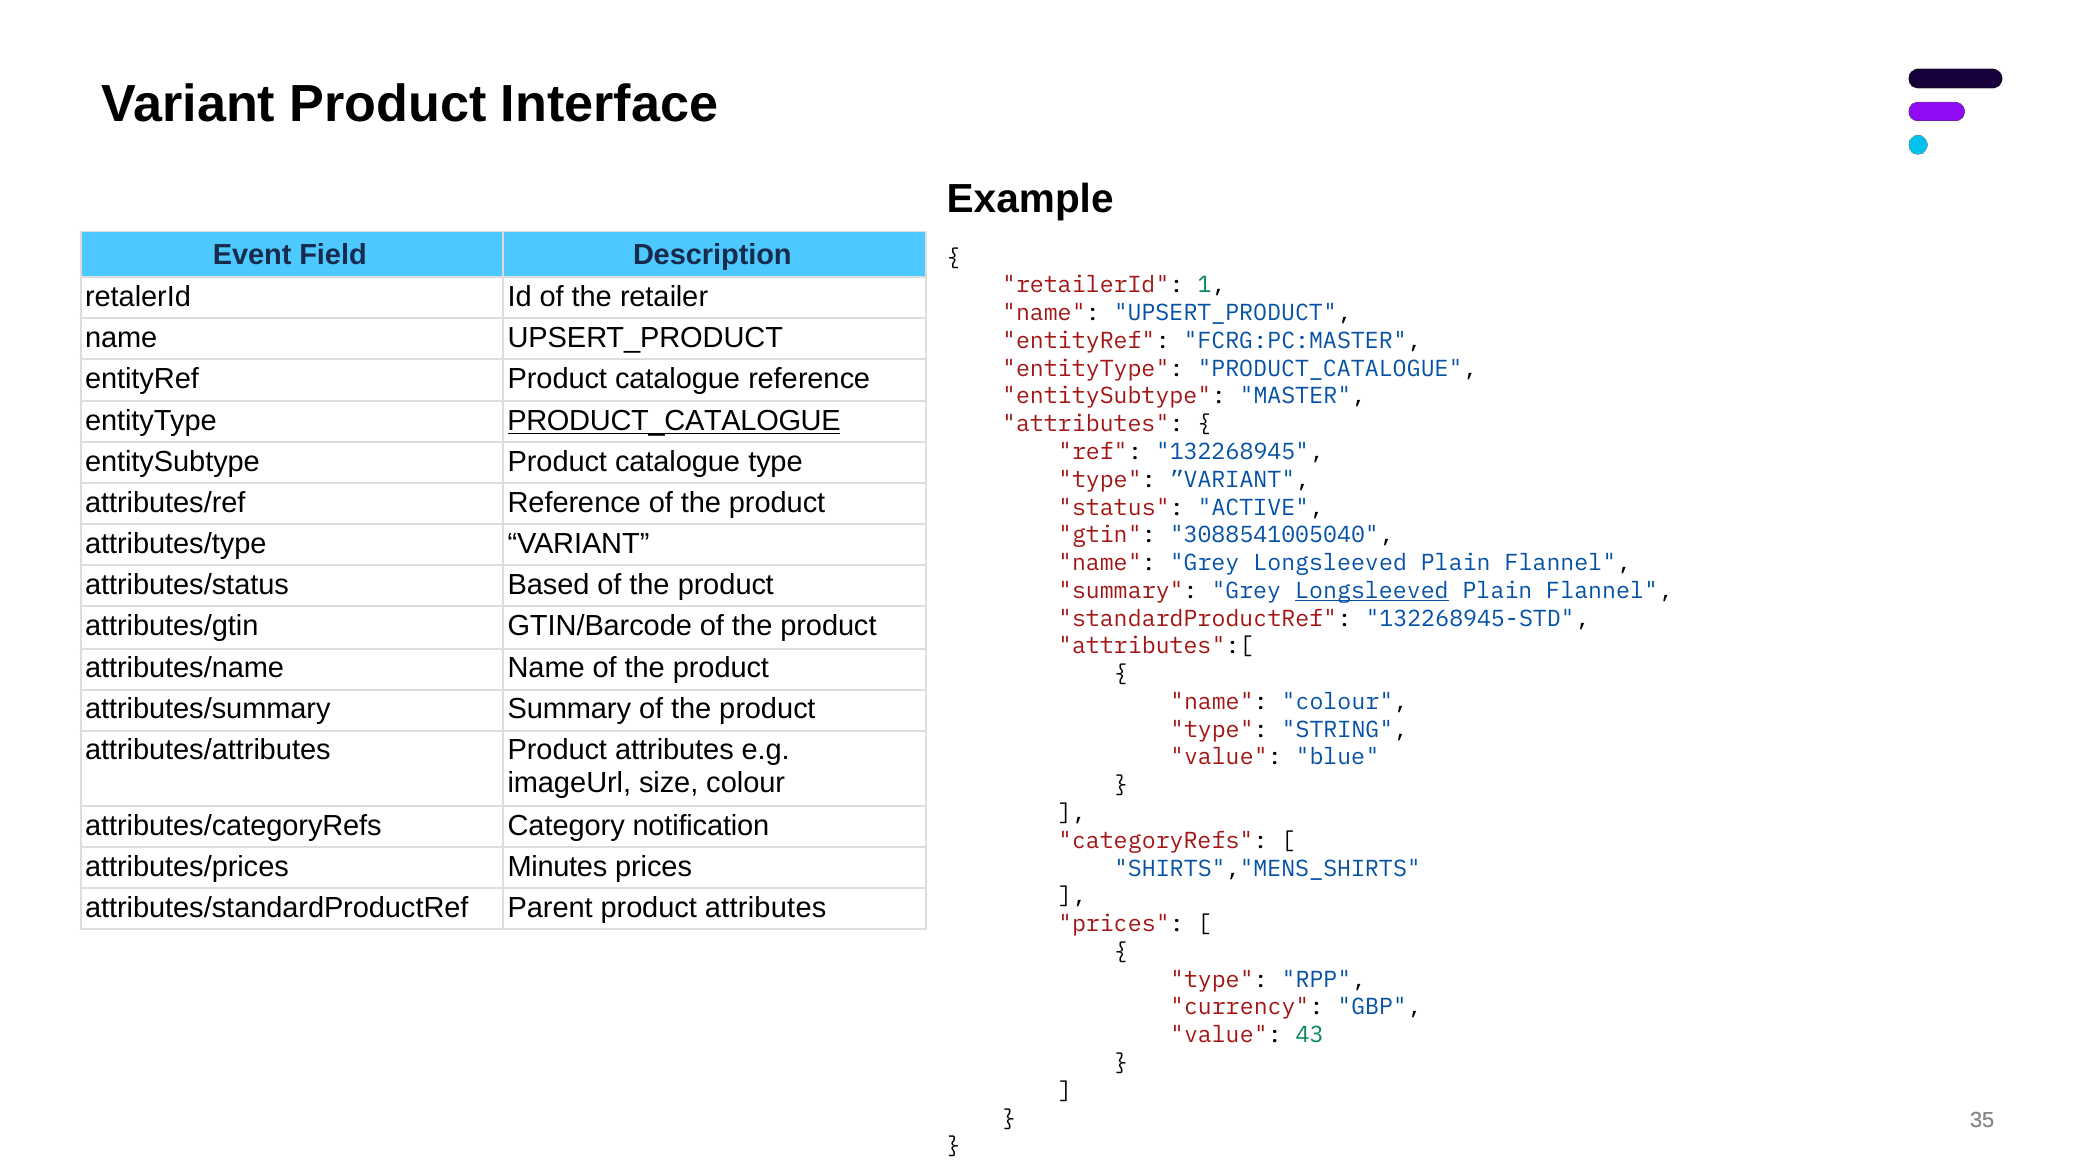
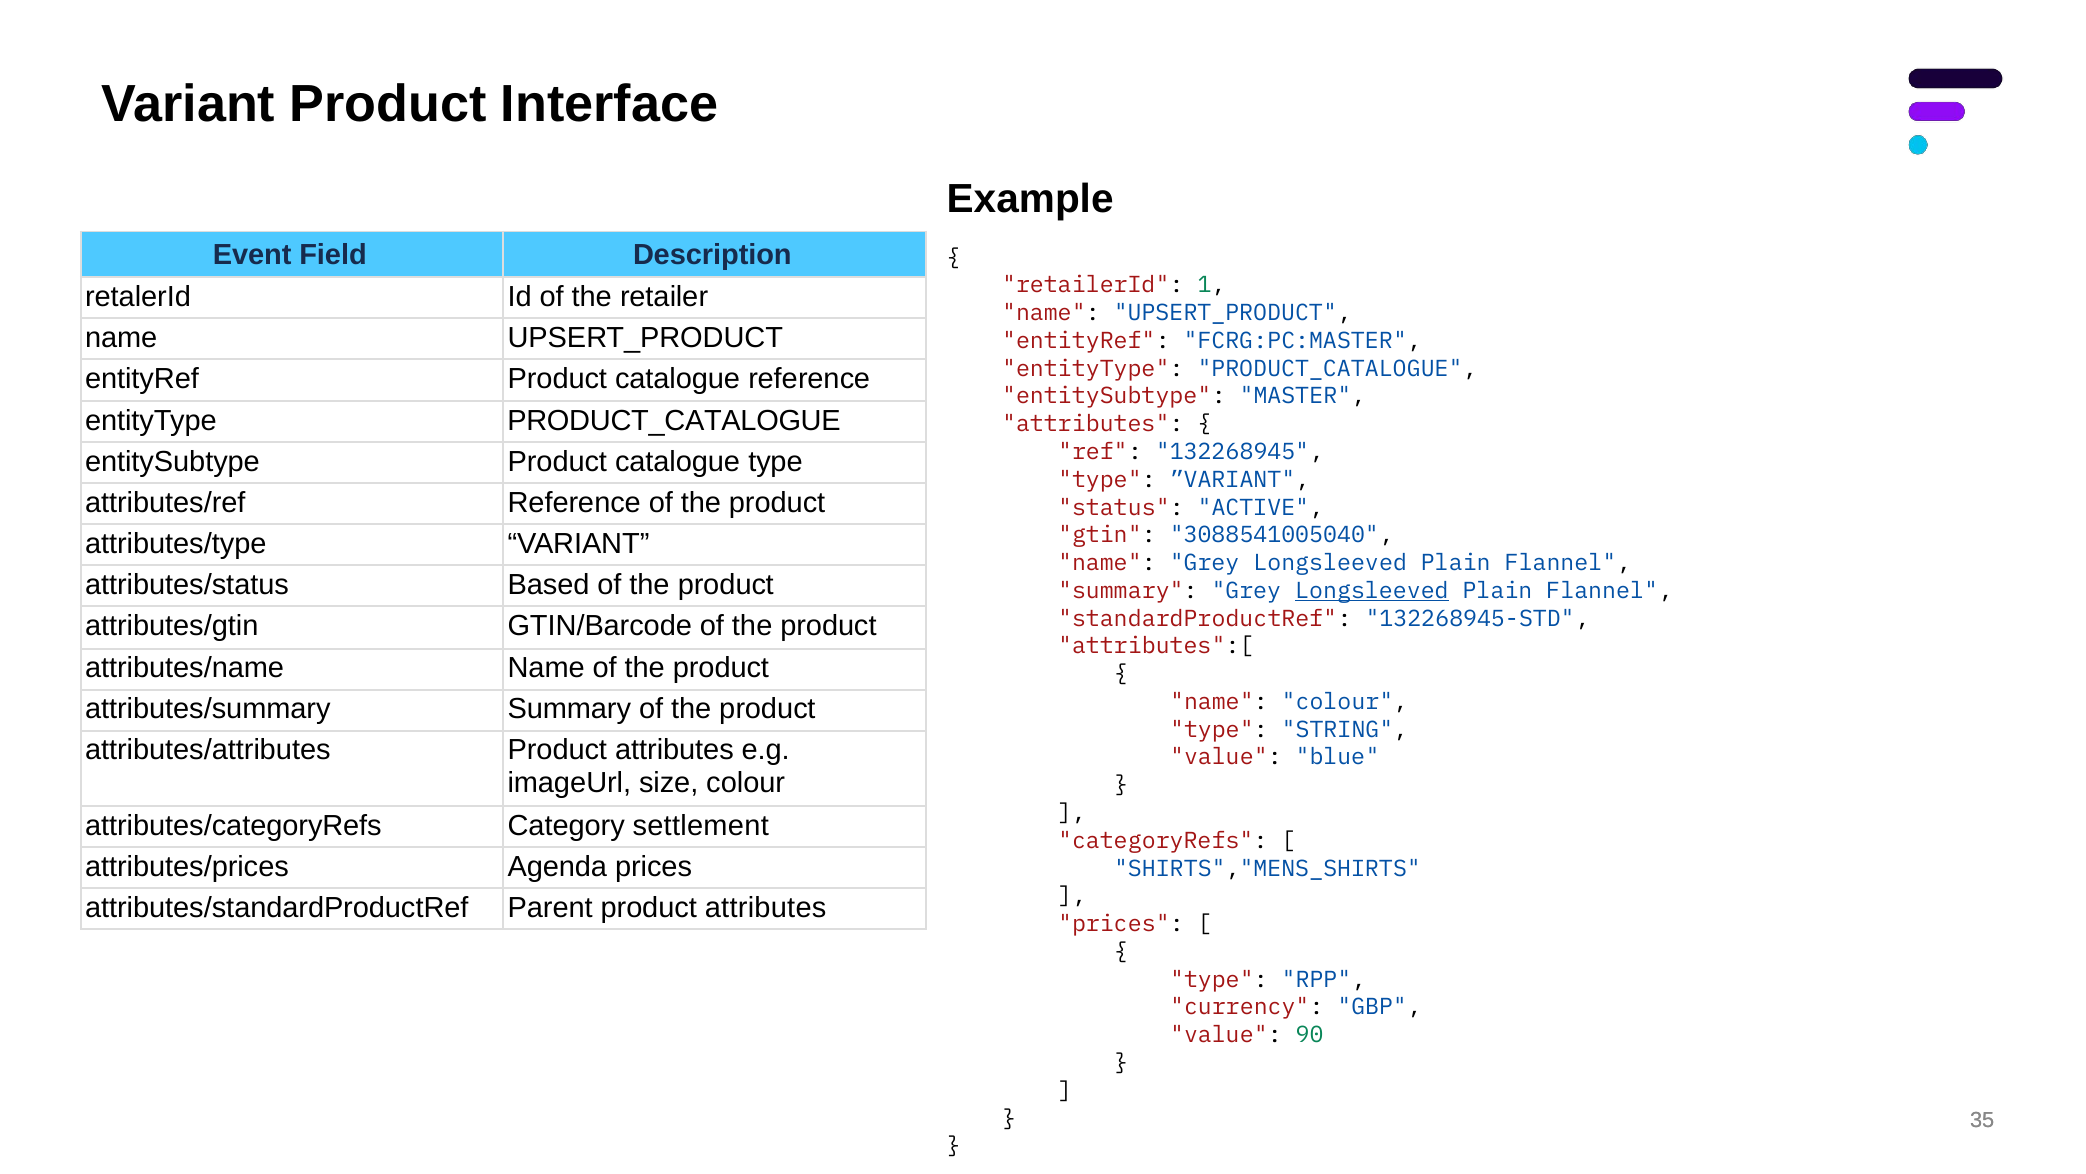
PRODUCT_CATALOGUE underline: present -> none (674, 421)
notification: notification -> settlement (701, 826)
Minutes: Minutes -> Agenda (557, 867)
43: 43 -> 90 (1310, 1035)
